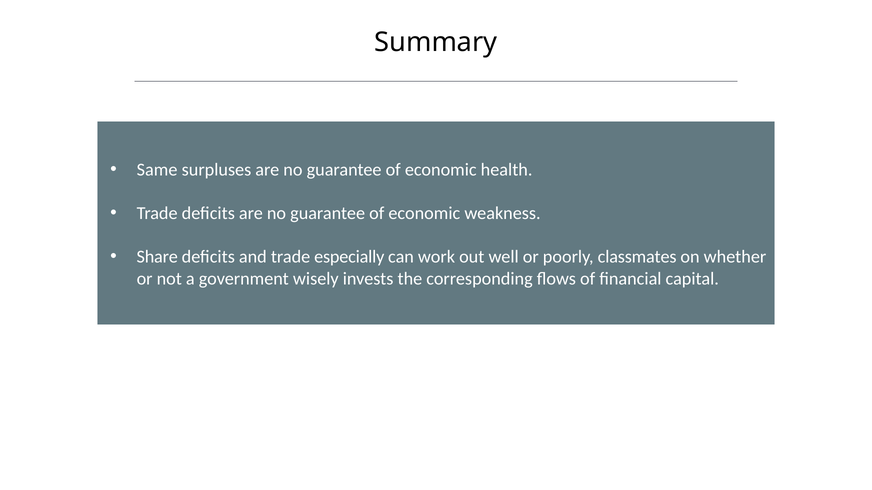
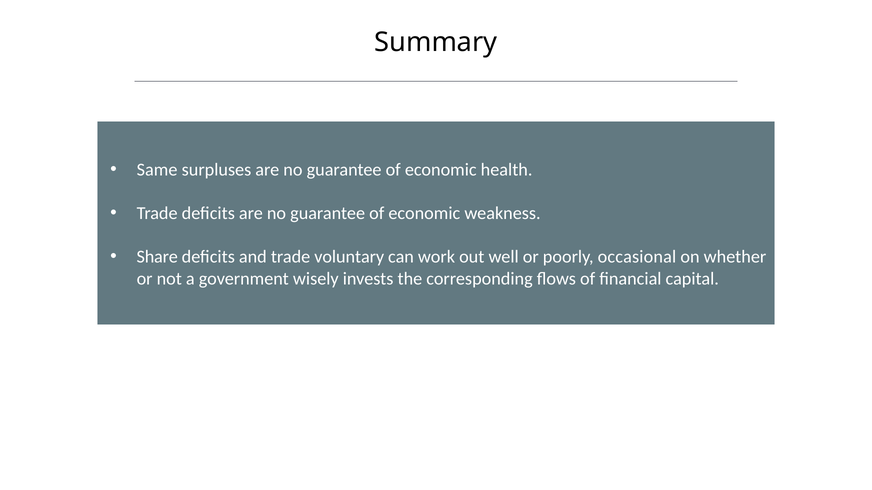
especially: especially -> voluntary (349, 257)
classmates: classmates -> occasional (637, 257)
